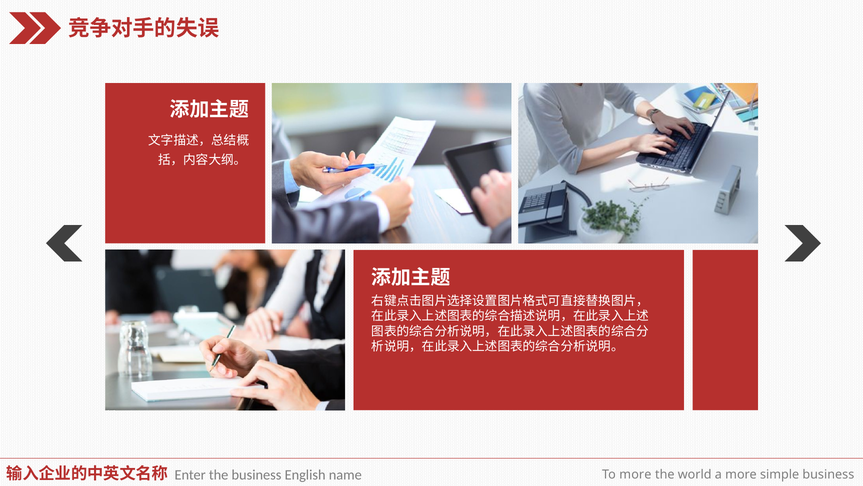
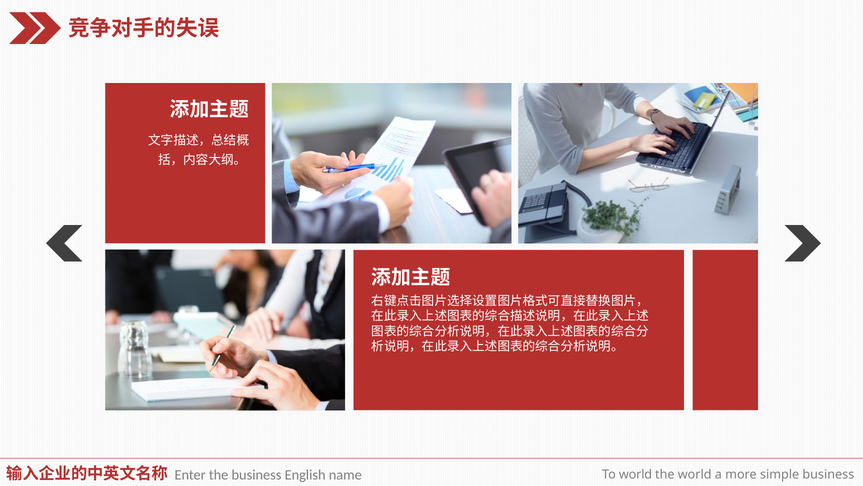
To more: more -> world (636, 474)
